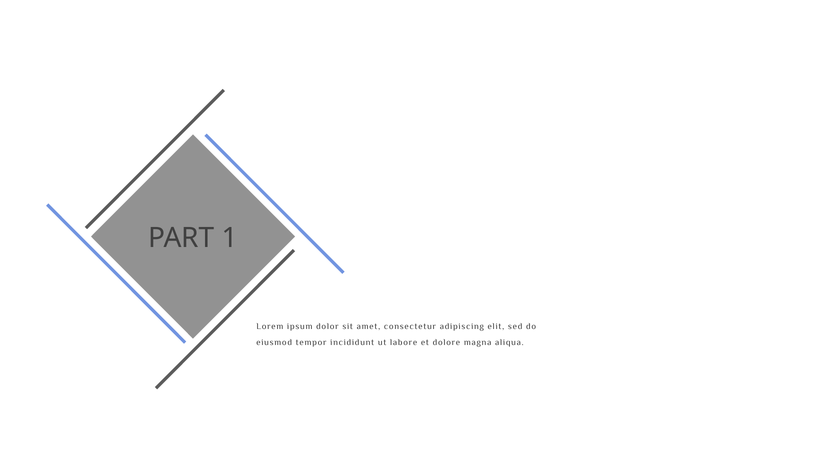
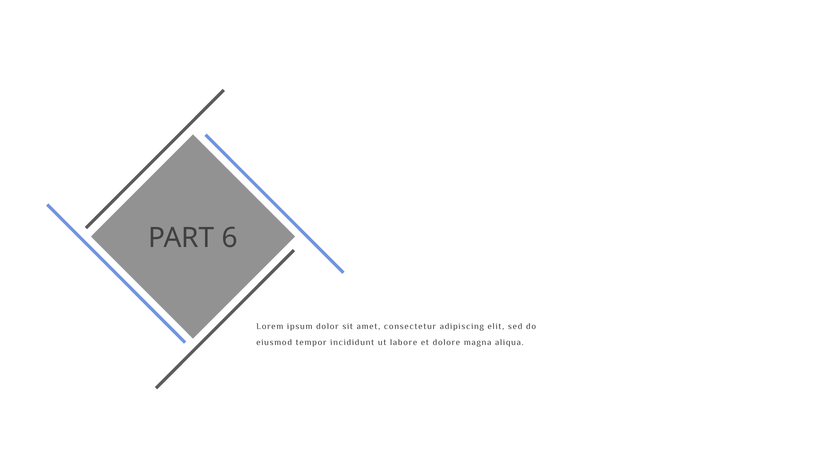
1: 1 -> 6 (230, 238)
